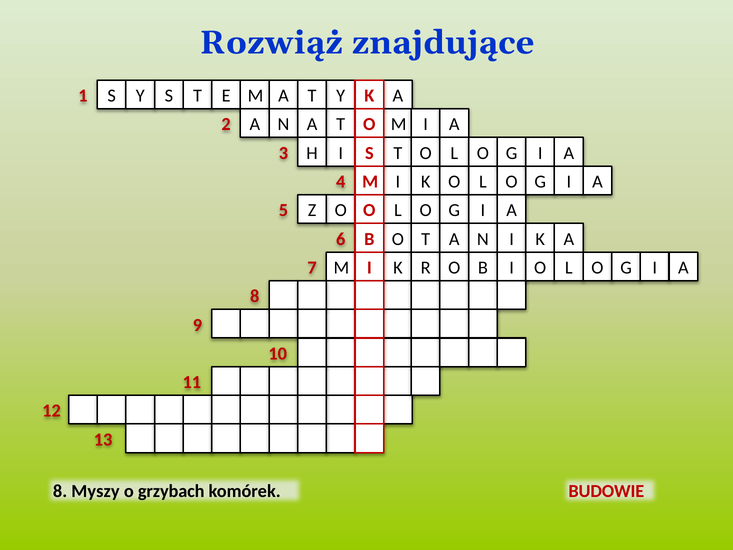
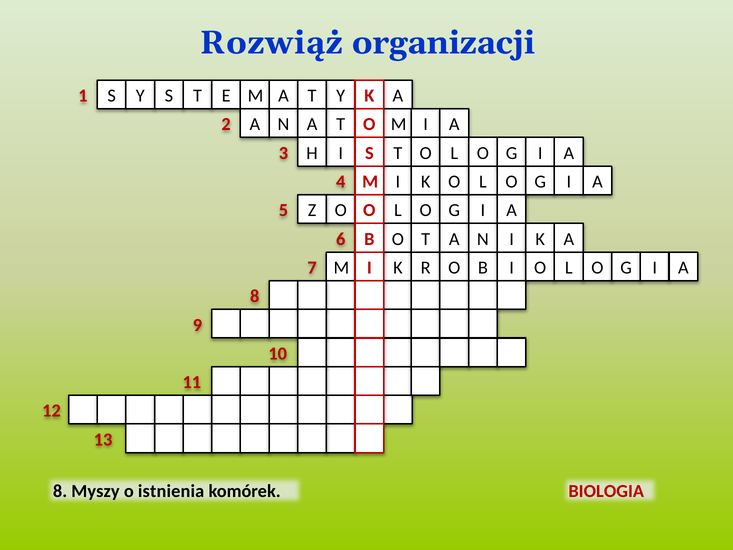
znajdujące: znajdujące -> organizacji (443, 43)
grzybach: grzybach -> istnienia (171, 491)
BUDOWIE: BUDOWIE -> BIOLOGIA (606, 491)
